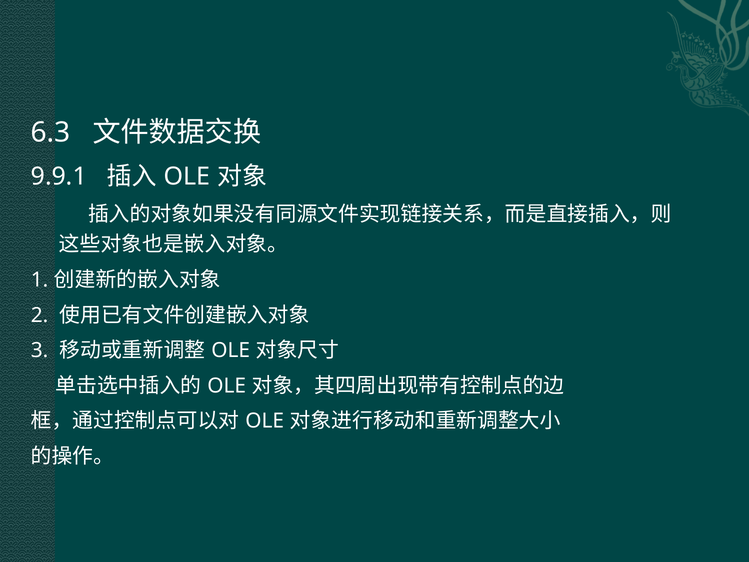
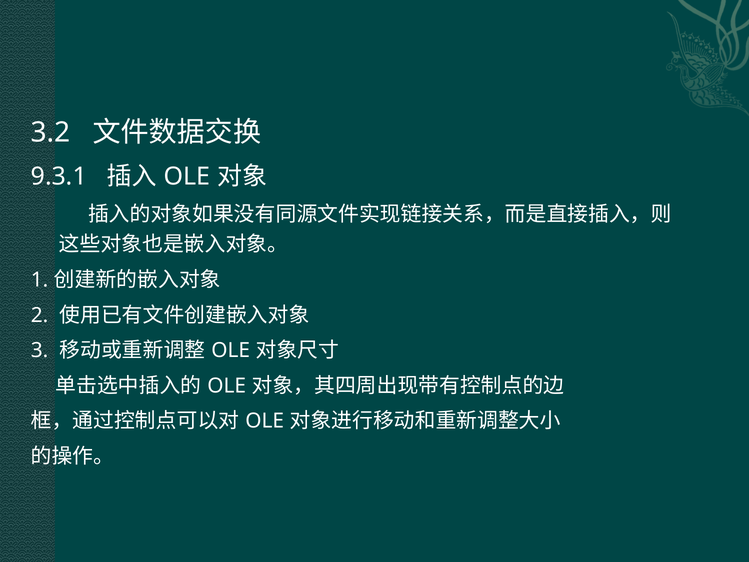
6.3: 6.3 -> 3.2 (51, 132)
9.9.1: 9.9.1 -> 9.3.1 (59, 176)
